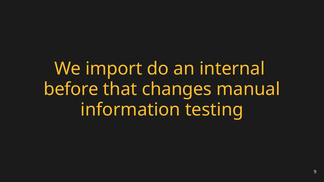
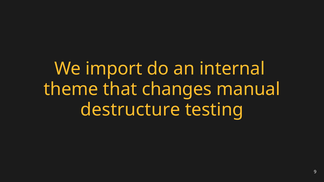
before: before -> theme (71, 89)
information: information -> destructure (130, 110)
